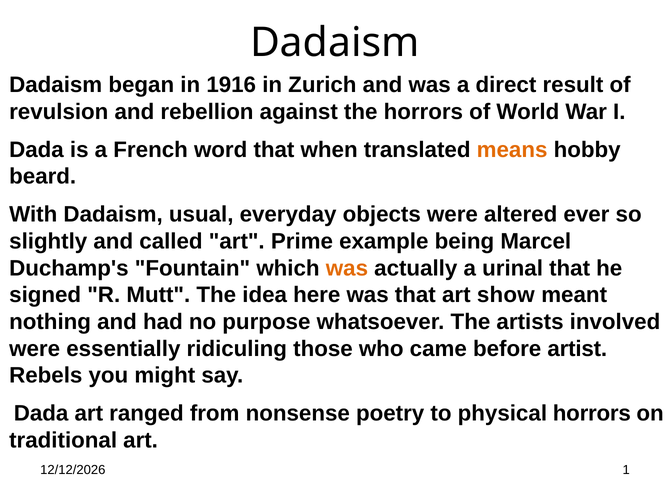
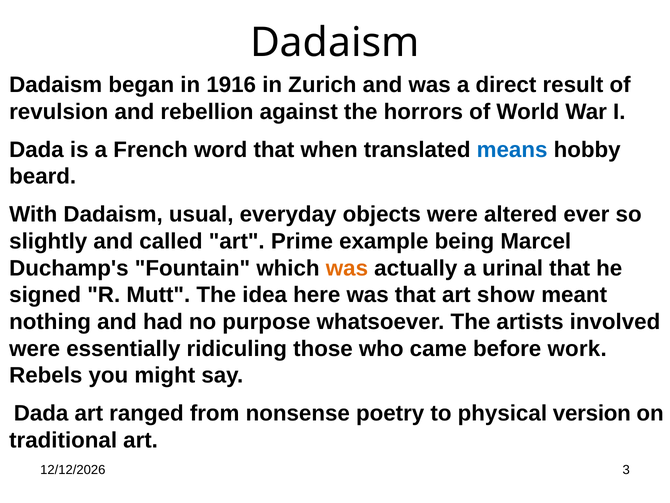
means colour: orange -> blue (512, 150)
artist: artist -> work (577, 348)
physical horrors: horrors -> version (592, 413)
1: 1 -> 3 (626, 470)
